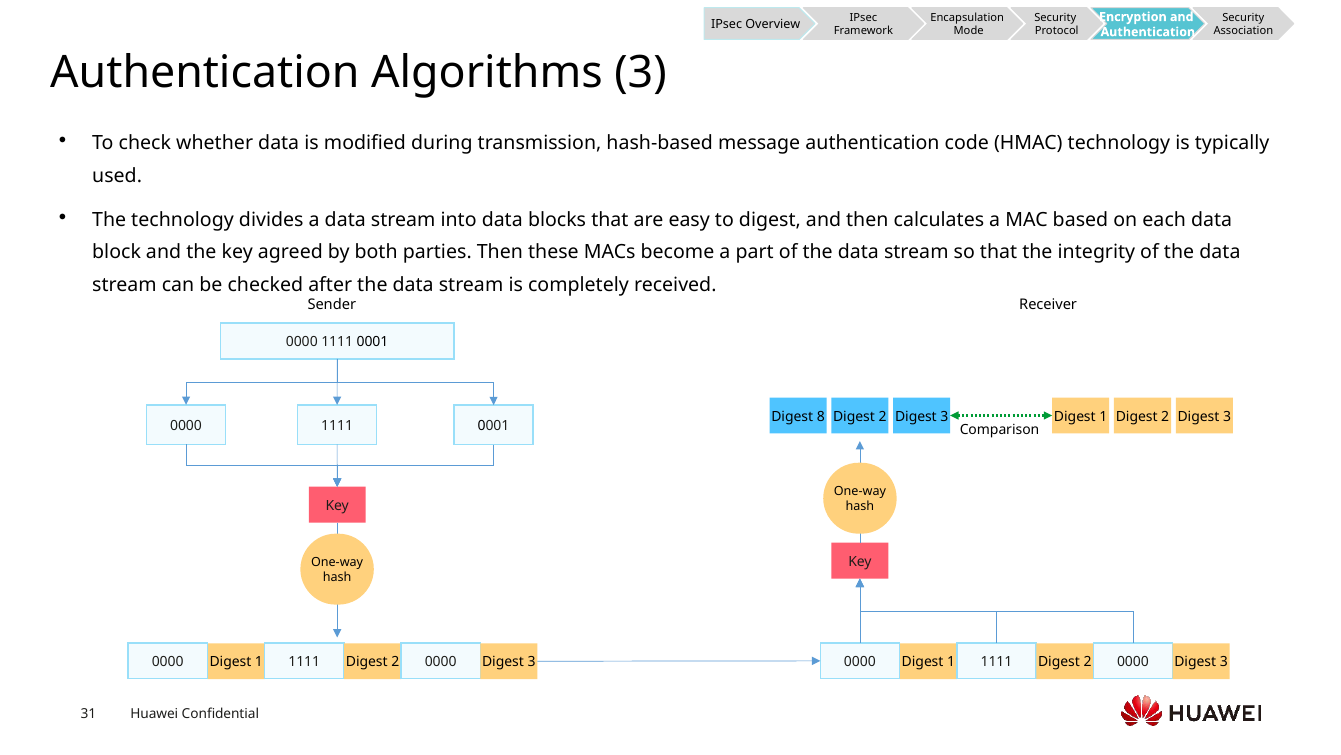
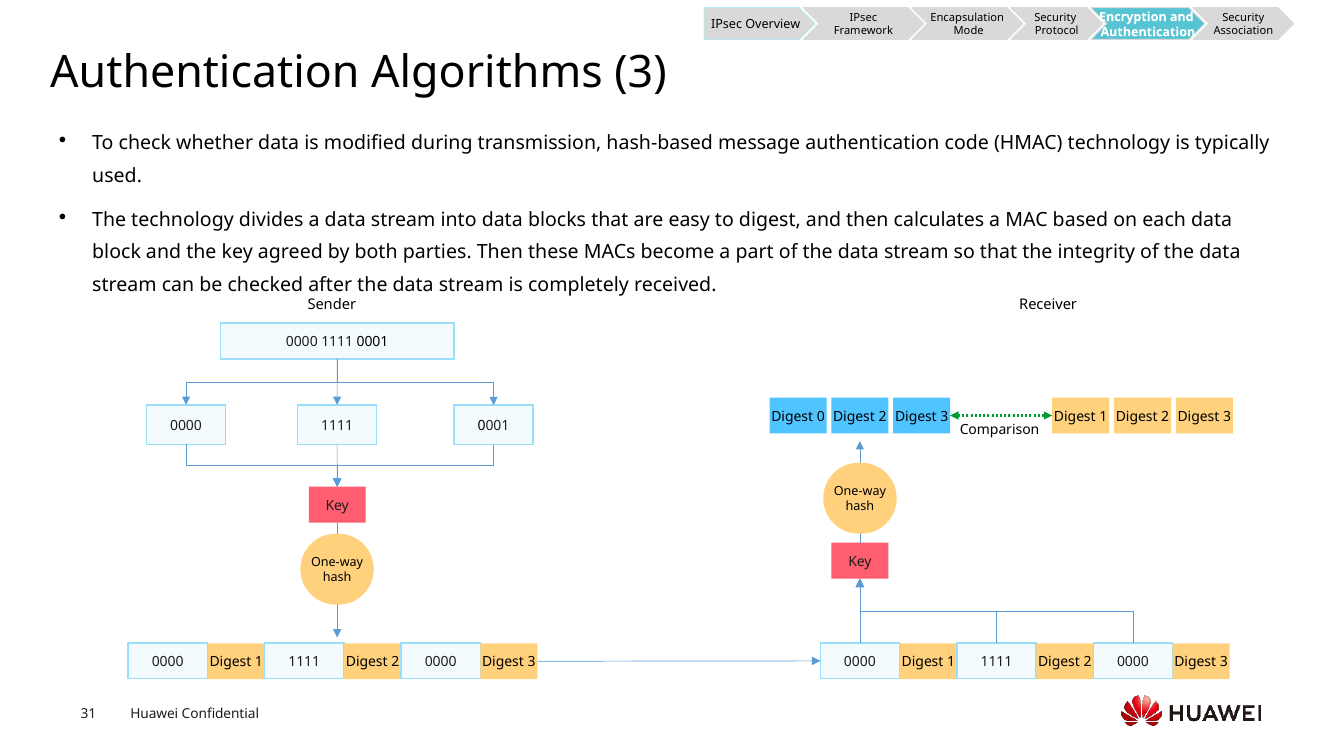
8: 8 -> 0 (821, 416)
